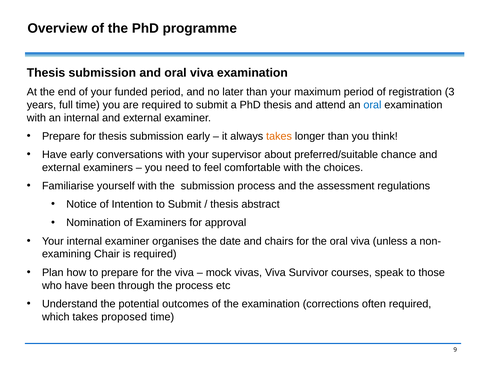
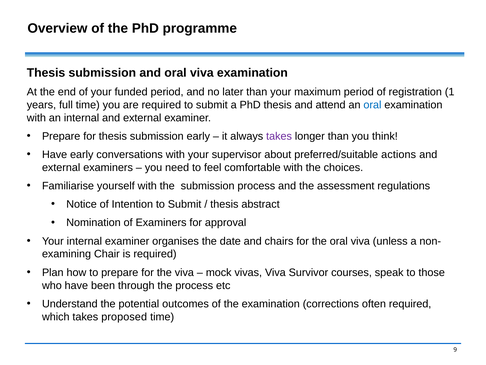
3: 3 -> 1 (450, 92)
takes colour: orange -> purple (279, 136)
chance: chance -> actions (399, 154)
